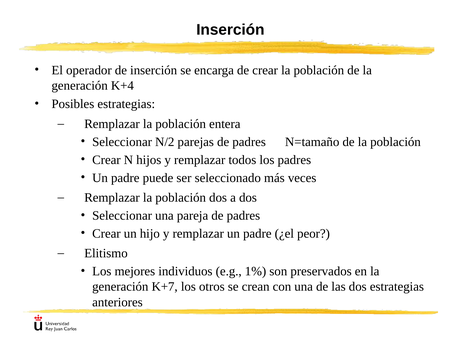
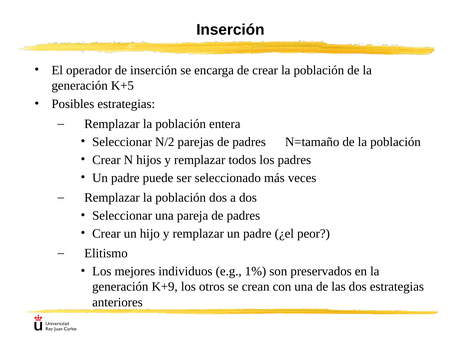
K+4: K+4 -> K+5 (122, 85)
K+7: K+7 -> K+9 (165, 287)
